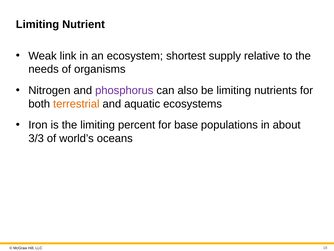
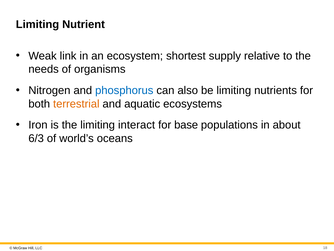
phosphorus colour: purple -> blue (124, 90)
percent: percent -> interact (137, 125)
3/3: 3/3 -> 6/3 (36, 138)
